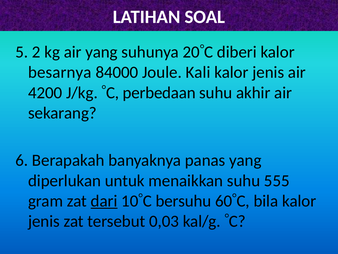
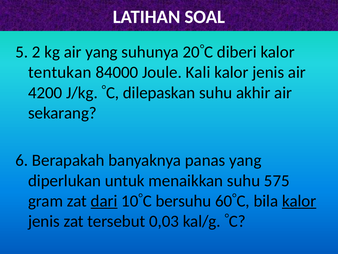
besarnya: besarnya -> tentukan (60, 72)
perbedaan: perbedaan -> dilepaskan (159, 92)
555: 555 -> 575 (277, 180)
kalor underline: none -> present (299, 201)
